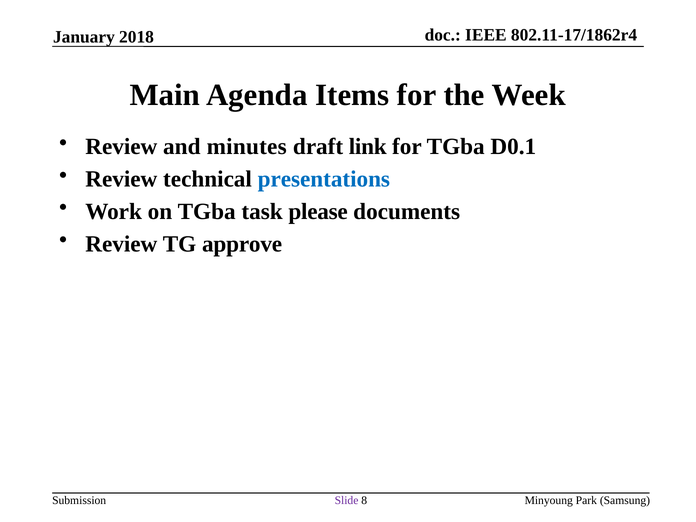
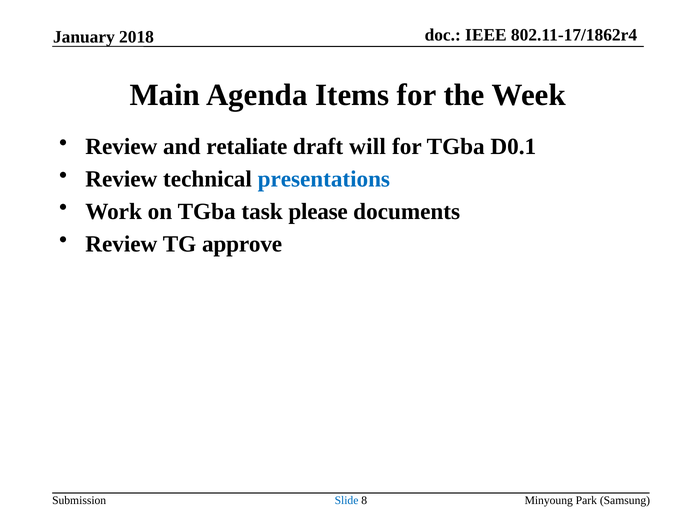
minutes: minutes -> retaliate (247, 147)
link: link -> will (368, 147)
Slide colour: purple -> blue (347, 501)
